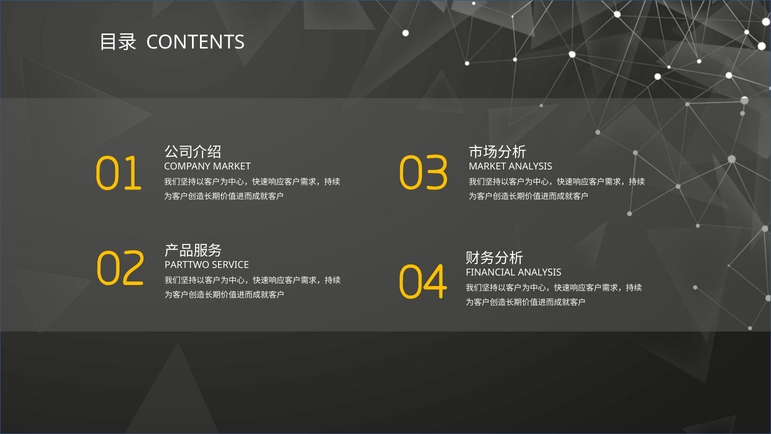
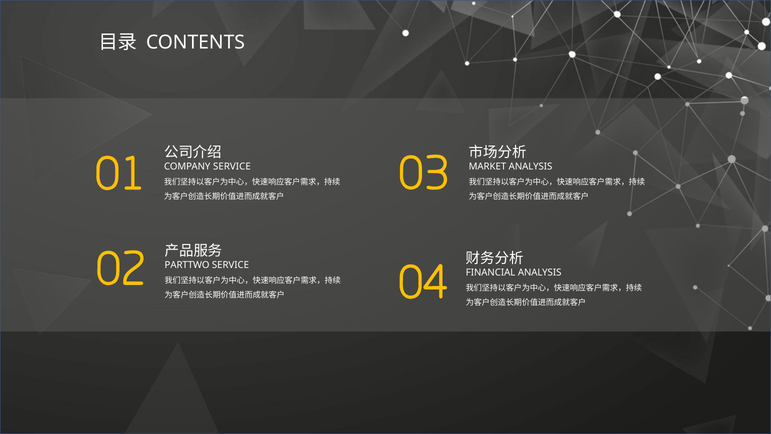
COMPANY MARKET: MARKET -> SERVICE (232, 167)
